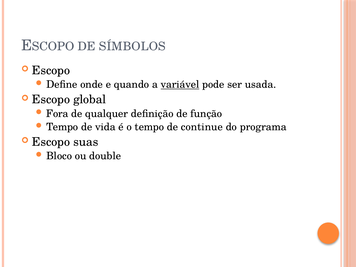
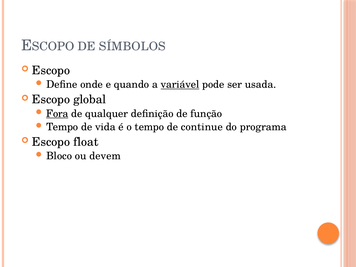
Fora underline: none -> present (57, 114)
suas: suas -> float (86, 142)
double: double -> devem (105, 156)
